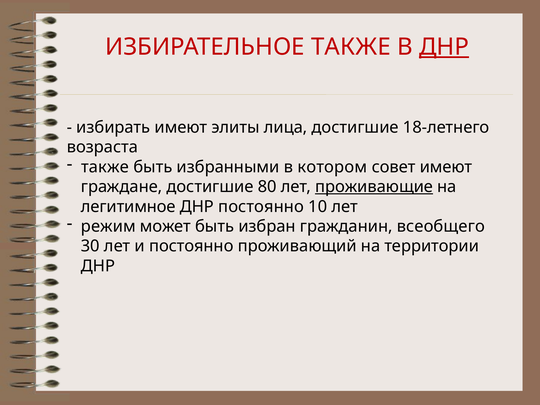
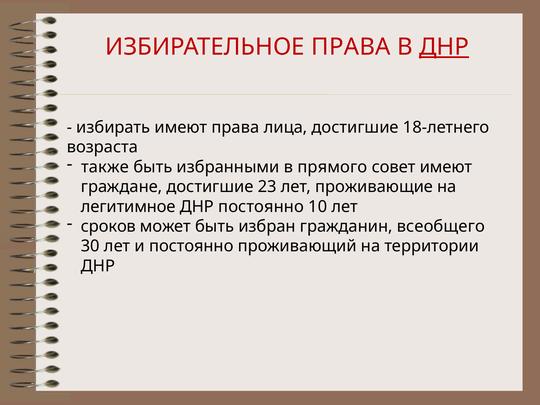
ИЗБИРАТЕЛЬНОЕ ТАКЖЕ: ТАКЖЕ -> ПРАВА (351, 47)
имеют элиты: элиты -> права (235, 127)
котором: котором -> прямого (332, 167)
80: 80 -> 23 (267, 187)
проживающие underline: present -> none (374, 187)
режим: режим -> сроков (108, 226)
